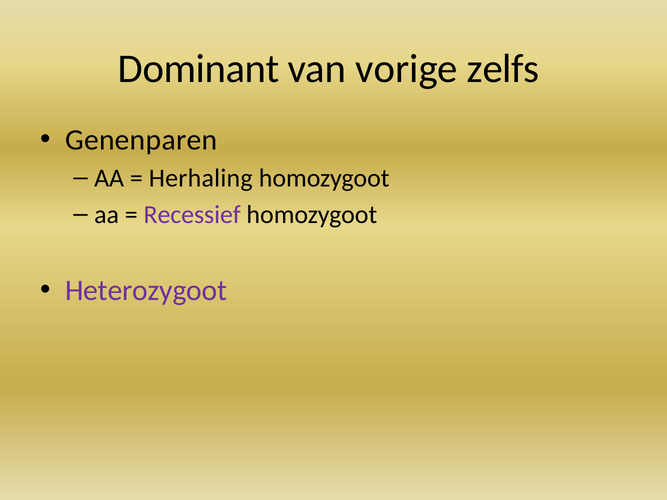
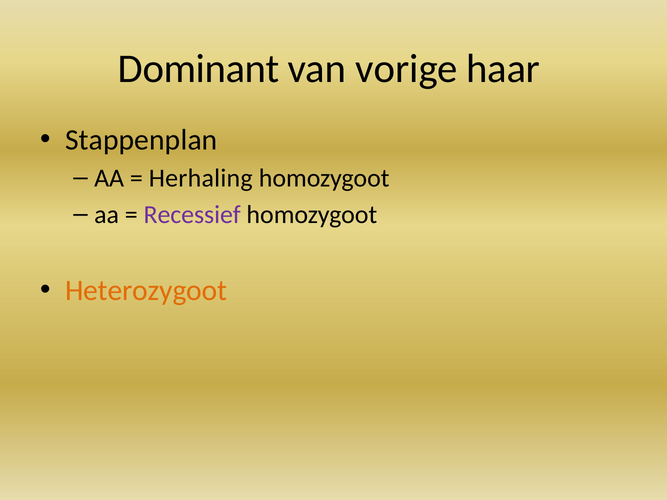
zelfs: zelfs -> haar (503, 69)
Genenparen: Genenparen -> Stappenplan (141, 140)
Heterozygoot colour: purple -> orange (146, 290)
